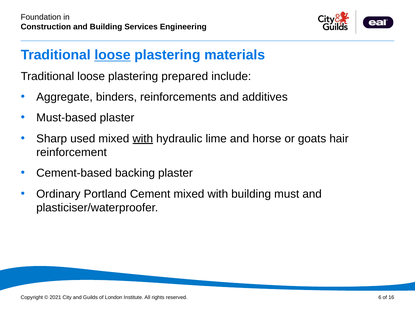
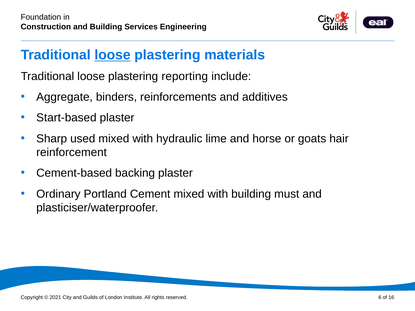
prepared: prepared -> reporting (185, 76)
Must-based: Must-based -> Start-based (66, 118)
with underline: present -> none (143, 139)
